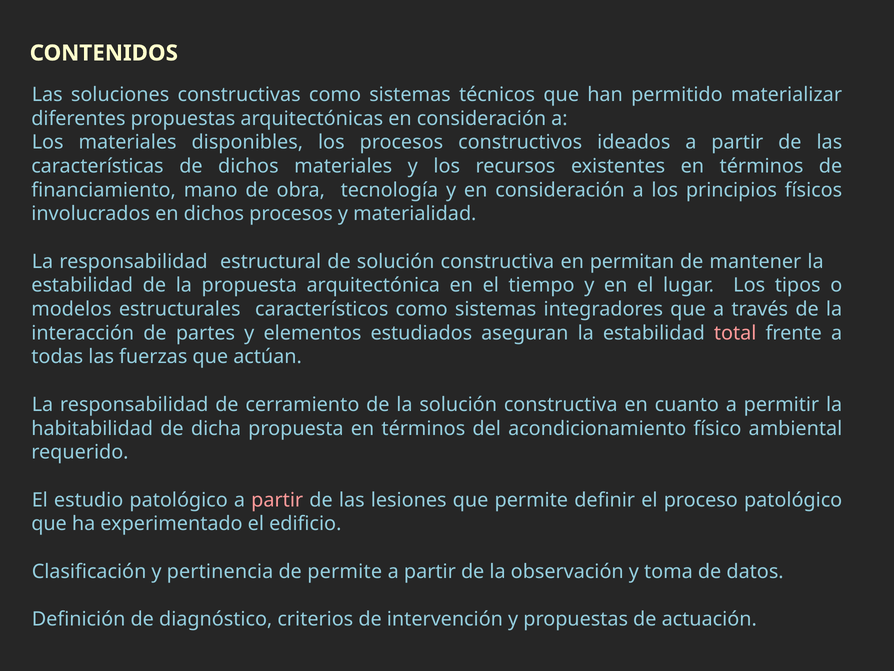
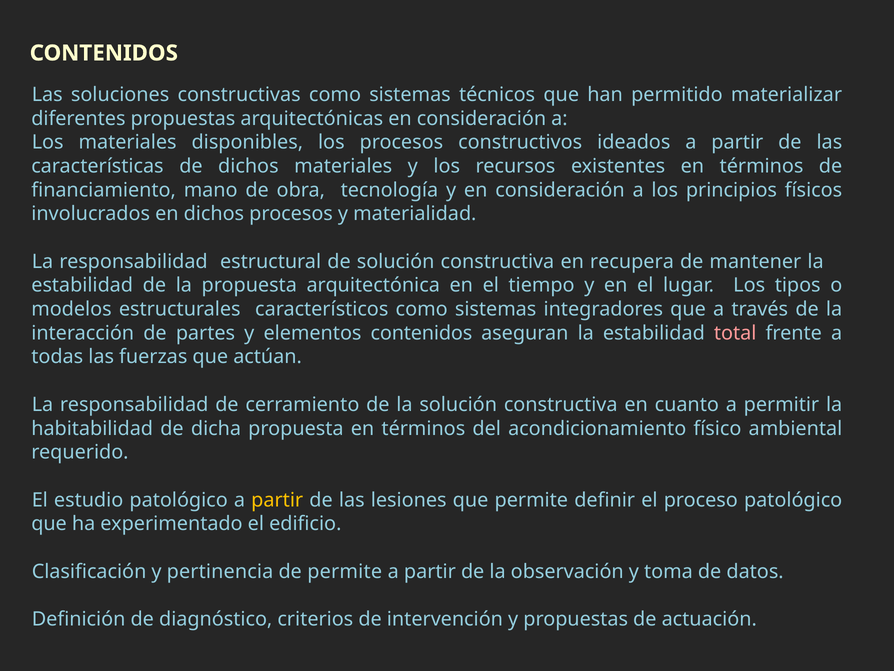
permitan: permitan -> recupera (632, 261)
elementos estudiados: estudiados -> contenidos (421, 333)
partir colour: pink -> yellow (277, 500)
